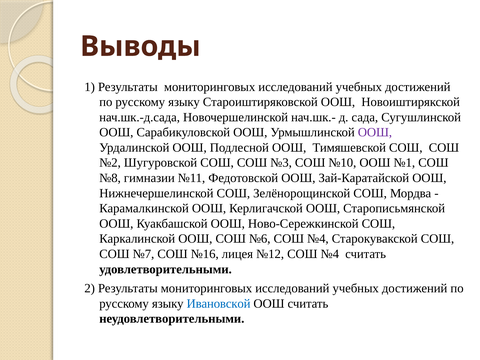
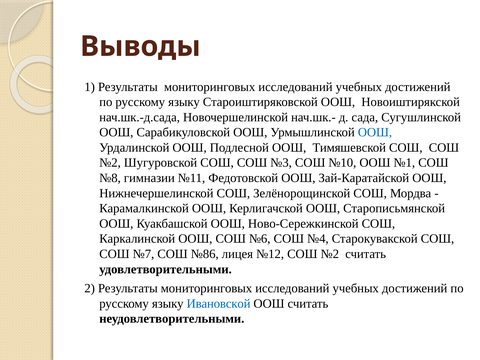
ООШ colour: purple -> blue (375, 132)
№16: №16 -> №86 (205, 254)
№12 СОШ №4: №4 -> №2 (330, 254)
